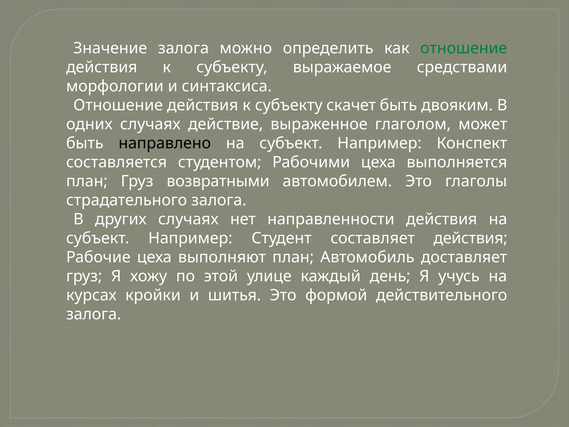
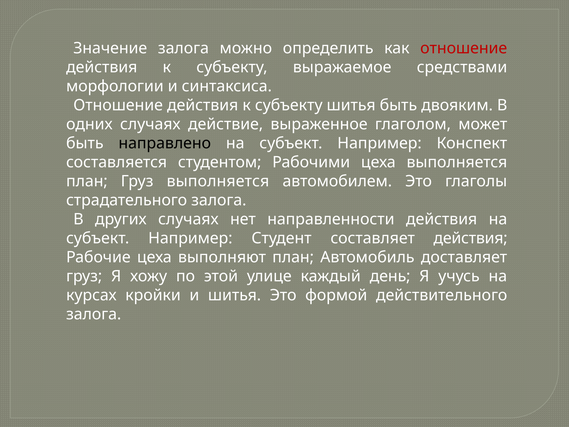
отношение colour: green -> red (464, 48)
субъекту скачет: скачет -> шитья (351, 105)
Груз возвратными: возвратными -> выполняется (218, 181)
